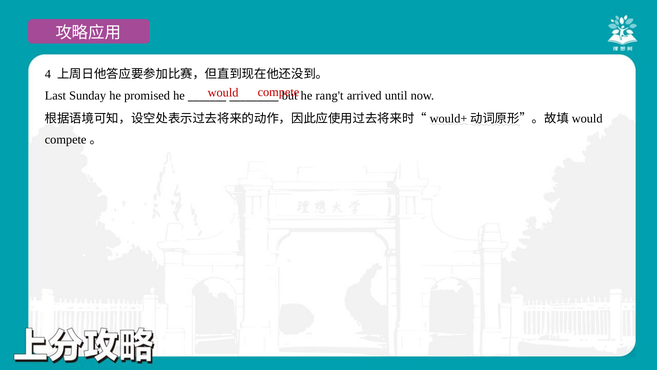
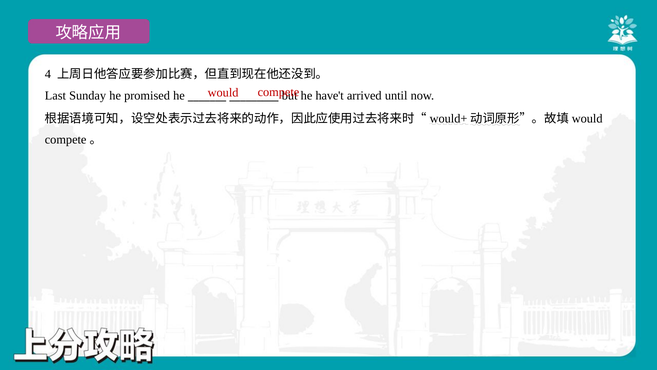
rang't: rang't -> have't (330, 95)
